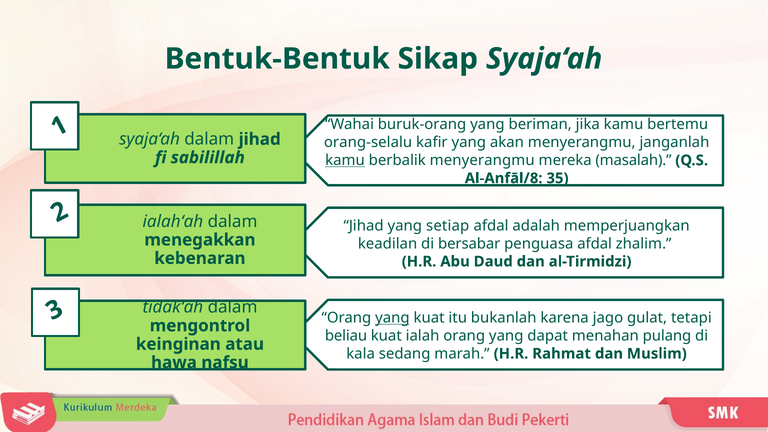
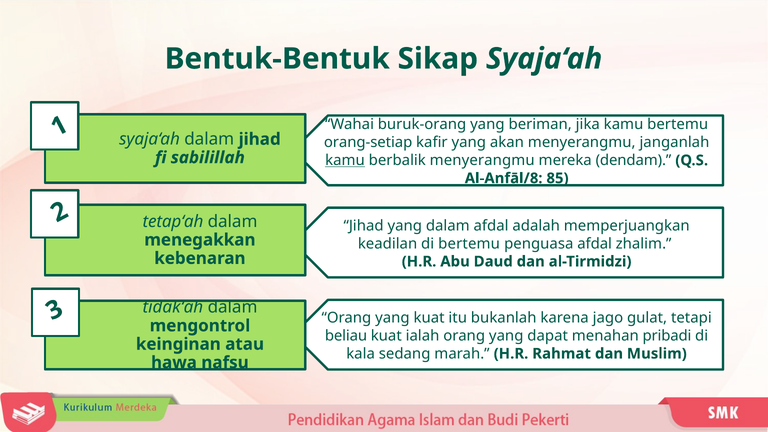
orang-selalu: orang-selalu -> orang-setiap (368, 142)
masalah: masalah -> dendam (633, 160)
35: 35 -> 85 (558, 178)
ialah‘ah: ialah‘ah -> tetap‘ah (173, 221)
yang setiap: setiap -> dalam (448, 226)
di bersabar: bersabar -> bertemu (469, 244)
yang underline: present -> none (392, 318)
pulang: pulang -> pribadi (667, 336)
